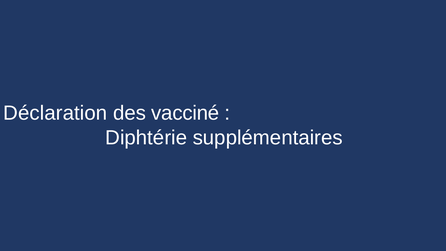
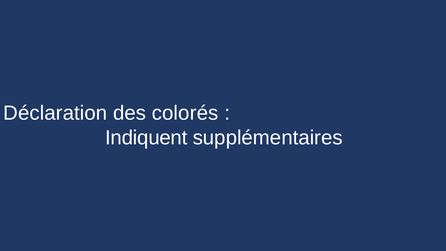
vacciné: vacciné -> colorés (185, 113)
Diphtérie: Diphtérie -> Indiquent (146, 138)
